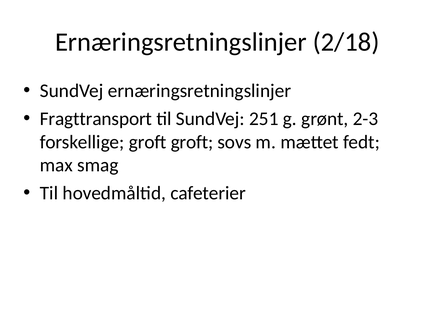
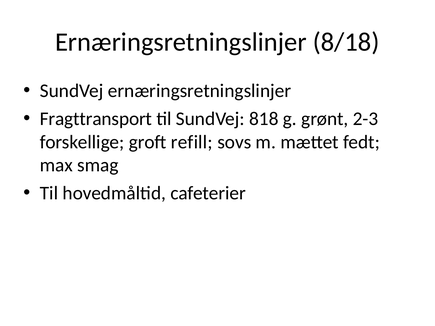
2/18: 2/18 -> 8/18 (346, 42)
251: 251 -> 818 (264, 119)
groft groft: groft -> refill (192, 142)
